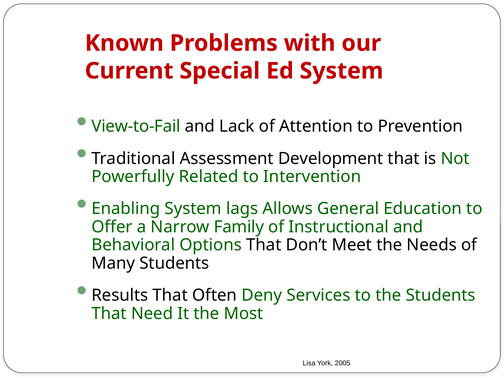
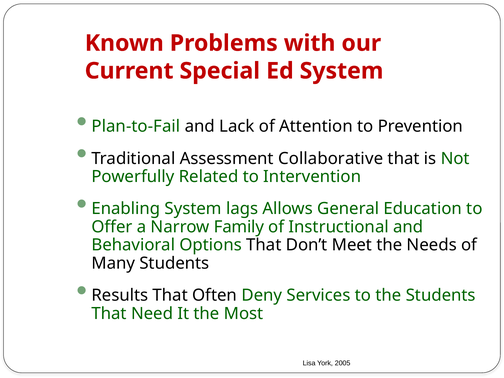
View-to-Fail: View-to-Fail -> Plan-to-Fail (136, 126)
Development: Development -> Collaborative (331, 158)
